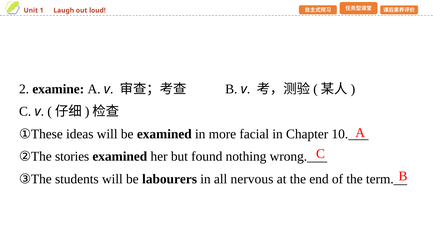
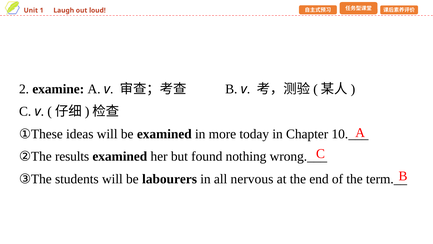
facial: facial -> today (254, 134)
stories: stories -> results (72, 156)
